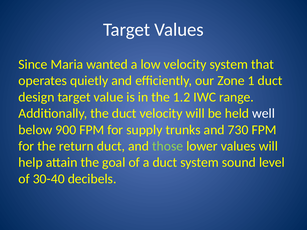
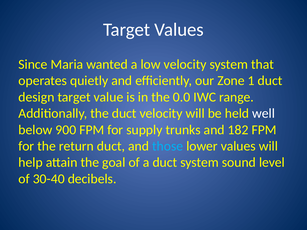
1.2: 1.2 -> 0.0 (182, 97)
730: 730 -> 182 (238, 130)
those colour: light green -> light blue (168, 146)
